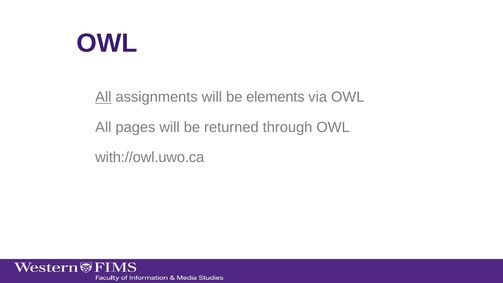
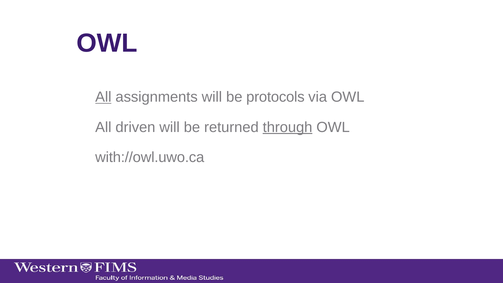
elements: elements -> protocols (275, 97)
pages: pages -> driven (135, 127)
through underline: none -> present (288, 127)
